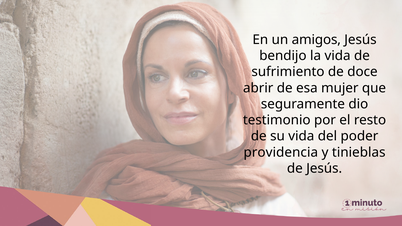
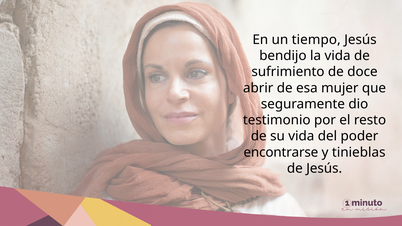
amigos: amigos -> tiempo (316, 40)
providencia: providencia -> encontrarse (281, 152)
